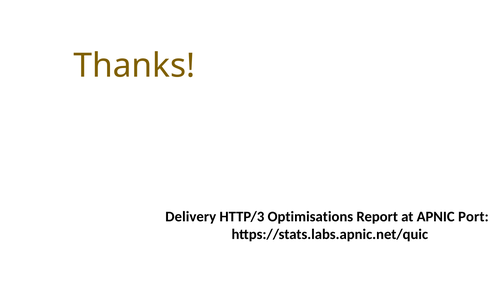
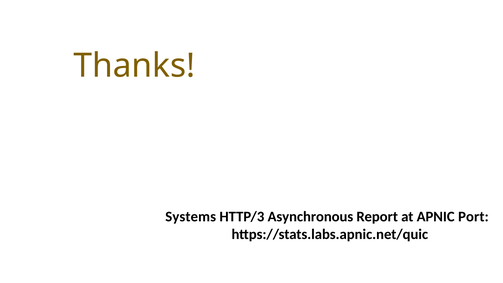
Delivery: Delivery -> Systems (191, 217)
Optimisations: Optimisations -> Asynchronous (310, 217)
